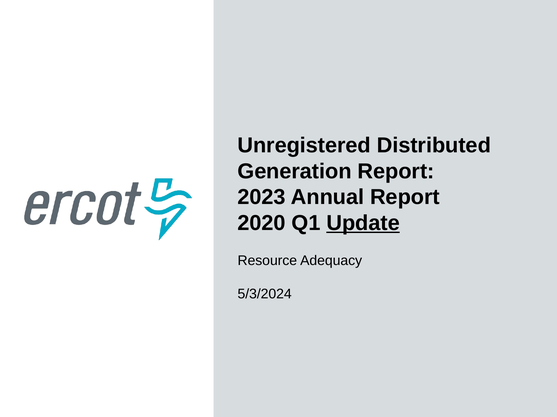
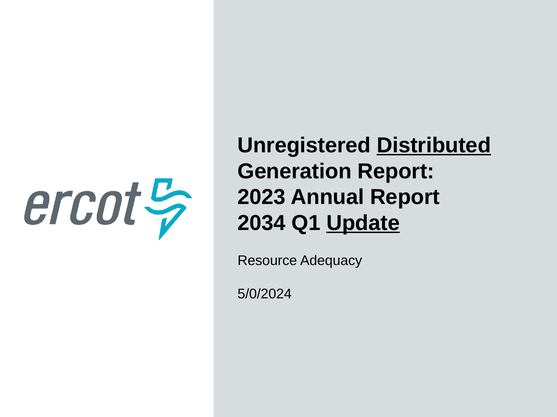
Distributed underline: none -> present (434, 145)
2020: 2020 -> 2034 (262, 224)
5/3/2024: 5/3/2024 -> 5/0/2024 (265, 294)
